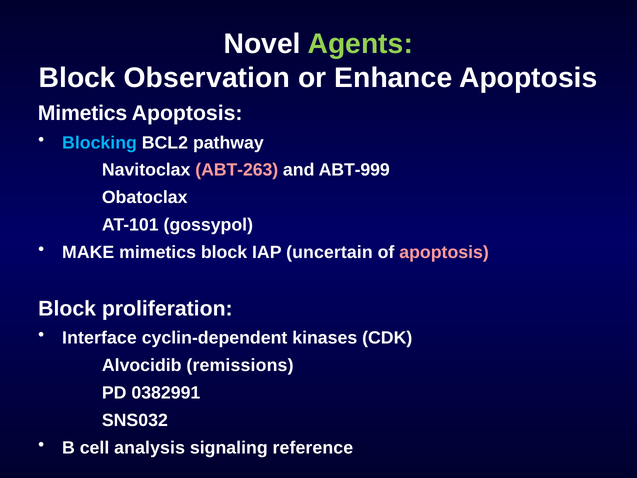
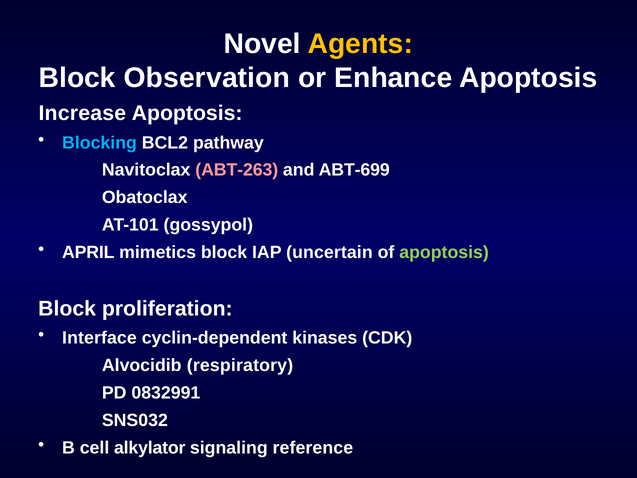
Agents colour: light green -> yellow (360, 44)
Mimetics: Mimetics -> Increase (82, 113)
ABT-999: ABT-999 -> ABT-699 (354, 170)
MAKE: MAKE -> APRIL (88, 252)
apoptosis colour: pink -> light green (444, 252)
remissions: remissions -> respiratory (240, 365)
0382991: 0382991 -> 0832991 (166, 393)
analysis: analysis -> alkylator (150, 447)
